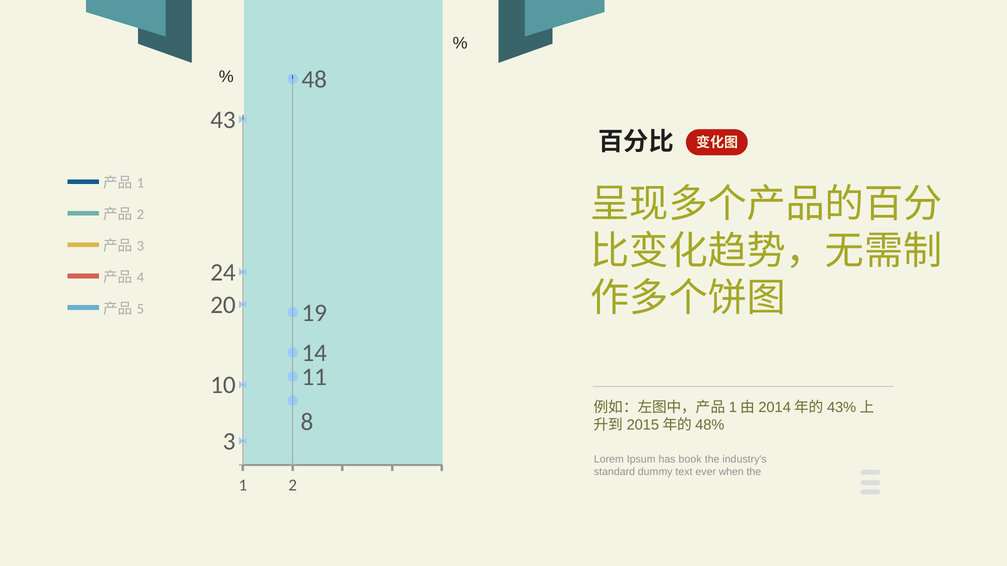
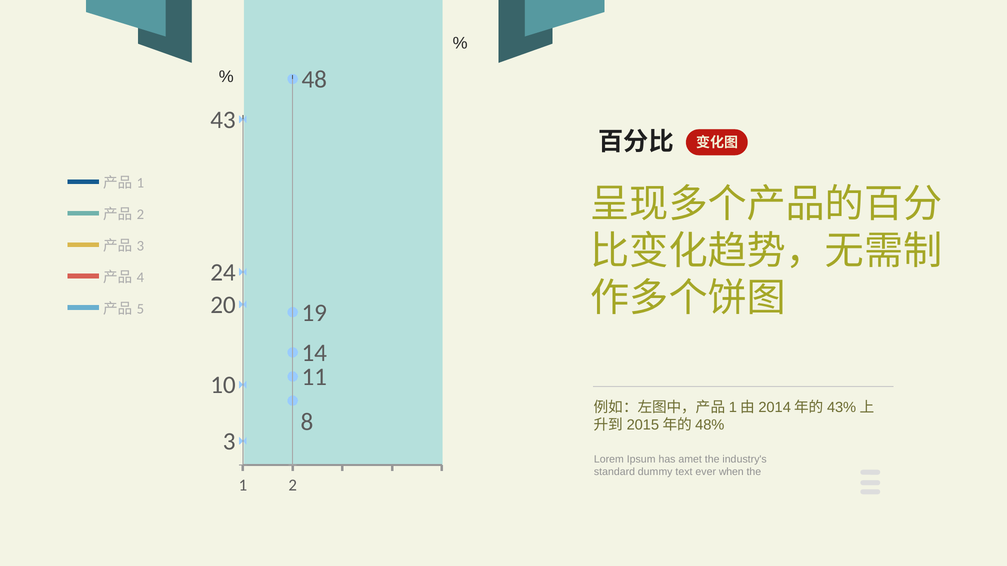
book: book -> amet (690, 460)
